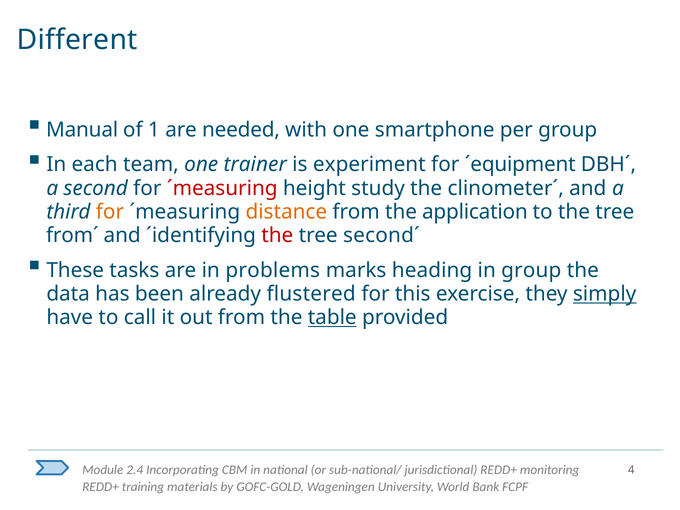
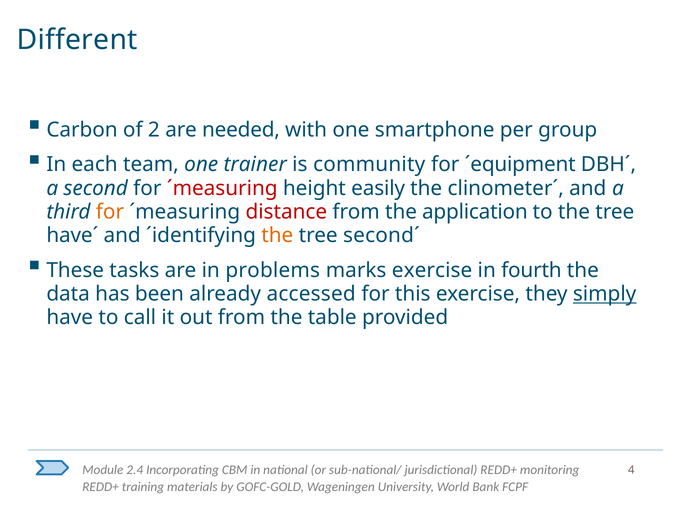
Manual: Manual -> Carbon (82, 130)
1: 1 -> 2 (154, 130)
experiment: experiment -> community (369, 165)
study: study -> easily (378, 188)
distance colour: orange -> red (286, 212)
from´: from´ -> have´ (72, 235)
the colour: red -> orange (277, 235)
marks heading: heading -> exercise (432, 270)
in group: group -> fourth (531, 270)
flustered: flustered -> accessed (311, 294)
table underline: present -> none (332, 318)
